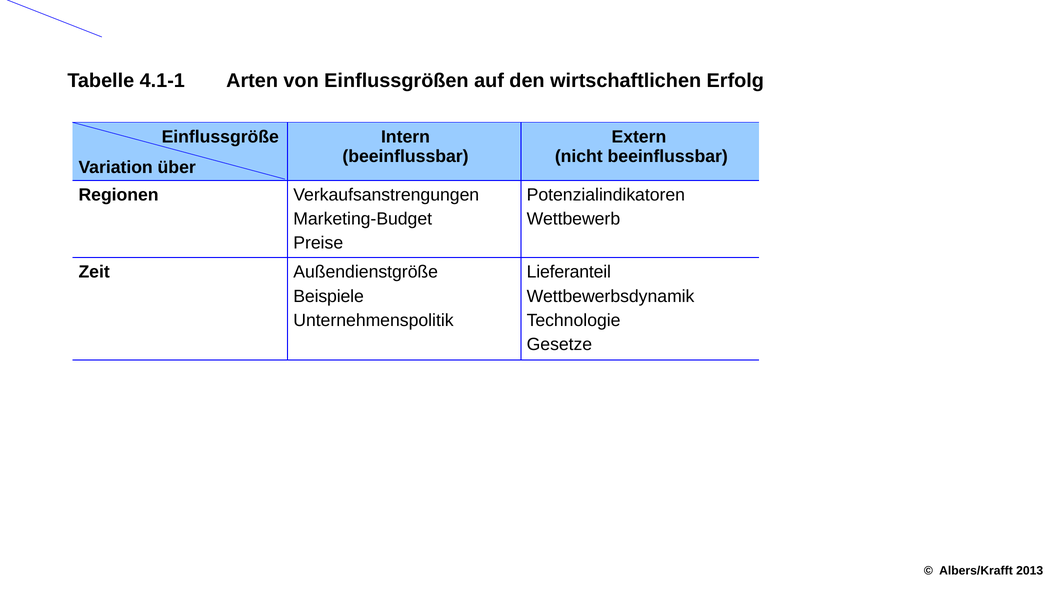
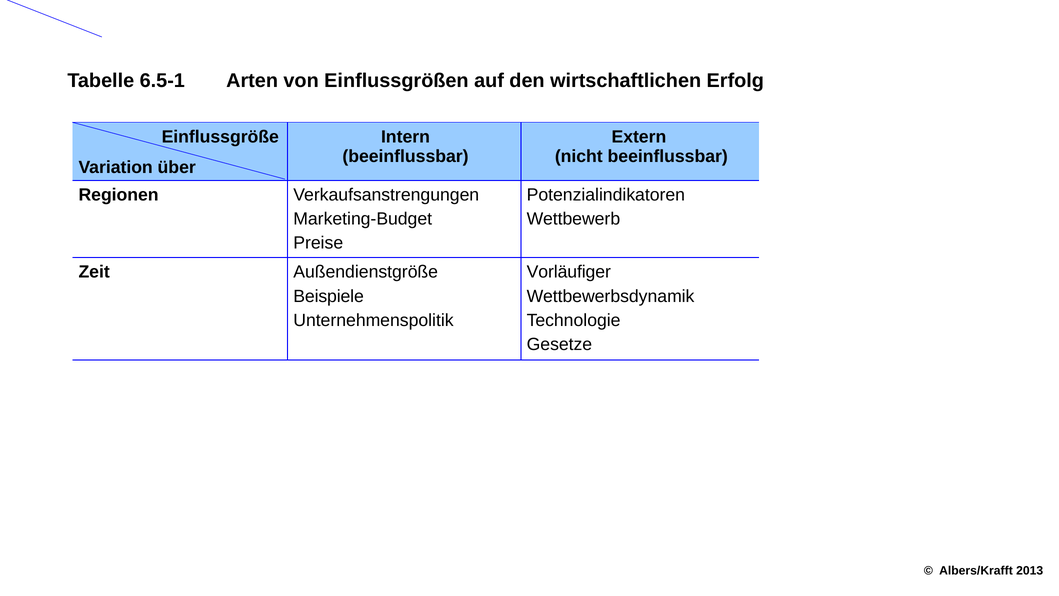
4.1-1: 4.1-1 -> 6.5-1 (162, 81)
Lieferanteil: Lieferanteil -> Vorläufiger (569, 272)
